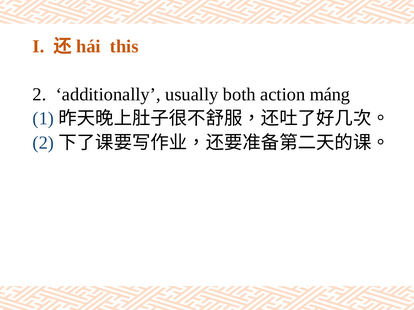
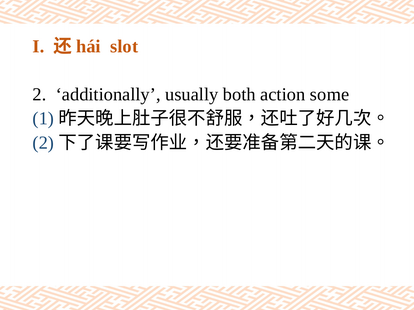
this: this -> slot (124, 46)
máng: máng -> some (330, 95)
